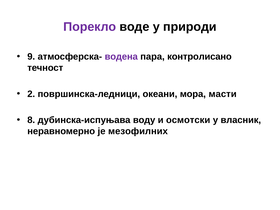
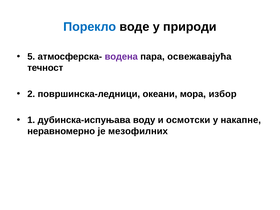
Порекло colour: purple -> blue (90, 27)
9: 9 -> 5 (31, 57)
контролисано: контролисано -> освежавајућа (199, 57)
масти: масти -> избор (223, 94)
8: 8 -> 1 (31, 120)
власник: власник -> накапне (241, 120)
